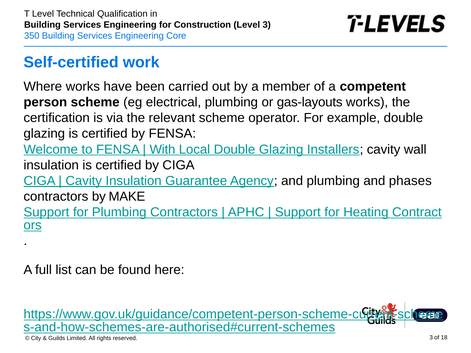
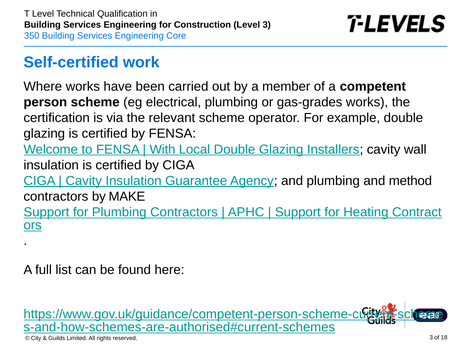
gas-layouts: gas-layouts -> gas-grades (310, 102)
phases: phases -> method (410, 181)
